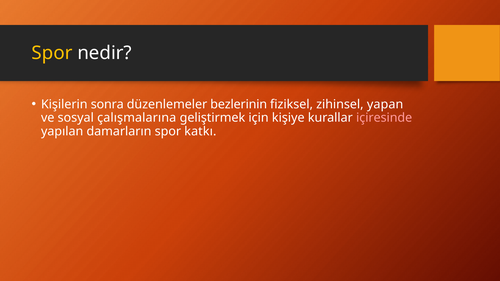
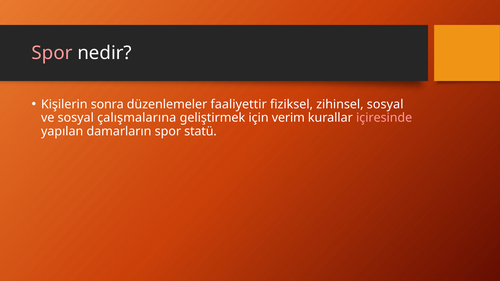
Spor colour: yellow -> pink (52, 53)
bezlerinin: bezlerinin -> faaliyettir (239, 104)
zihinsel yapan: yapan -> sosyal (385, 104)
kişiye: kişiye -> verim (288, 118)
katkı: katkı -> statü (200, 131)
